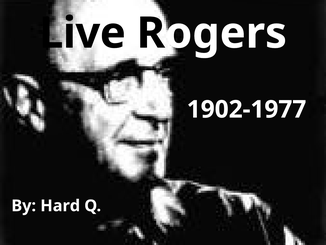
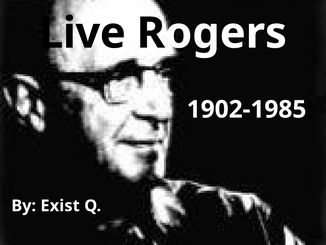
1902-1977: 1902-1977 -> 1902-1985 (247, 109)
Hard: Hard -> Exist (60, 205)
